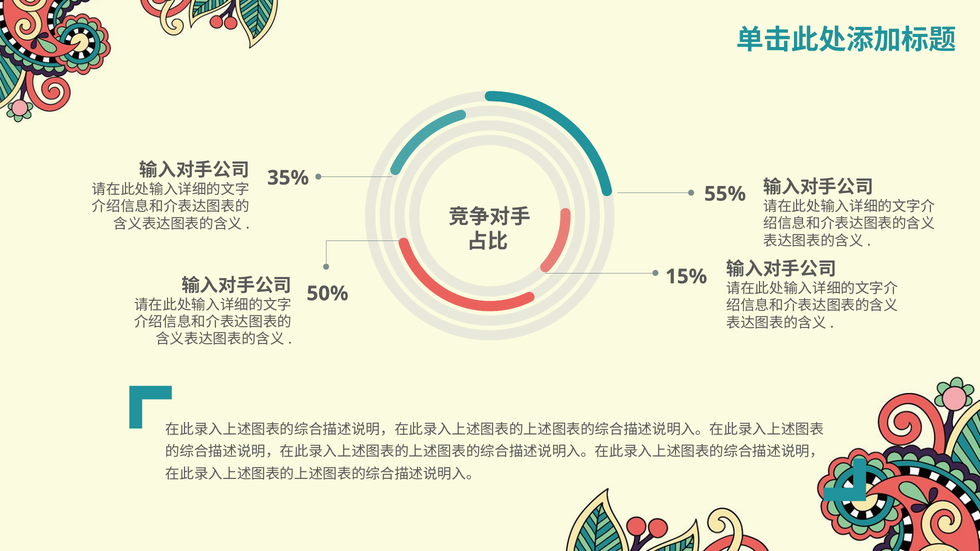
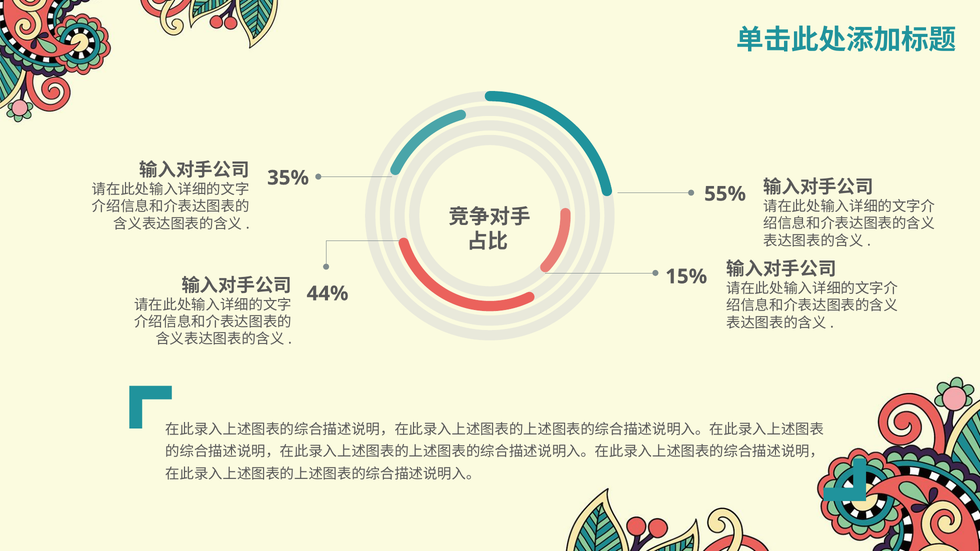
50%: 50% -> 44% (328, 294)
